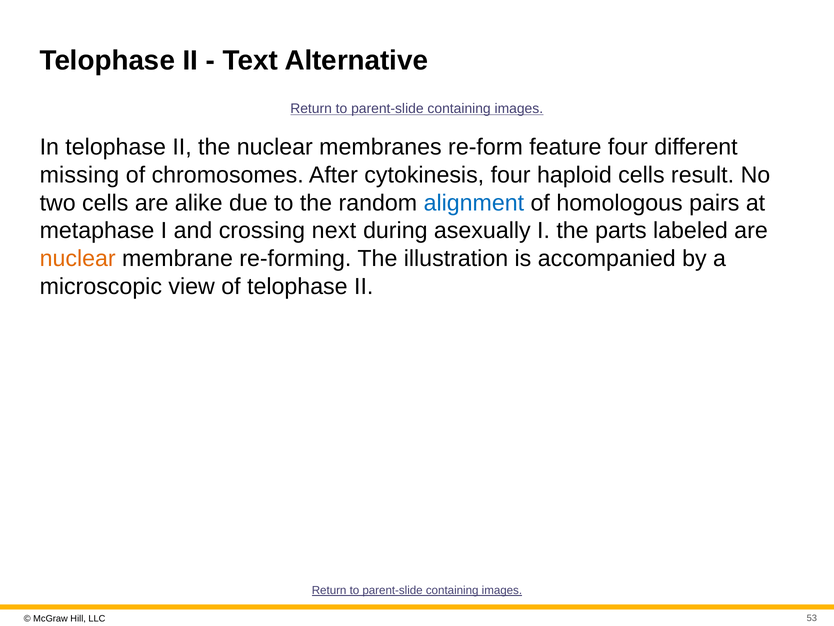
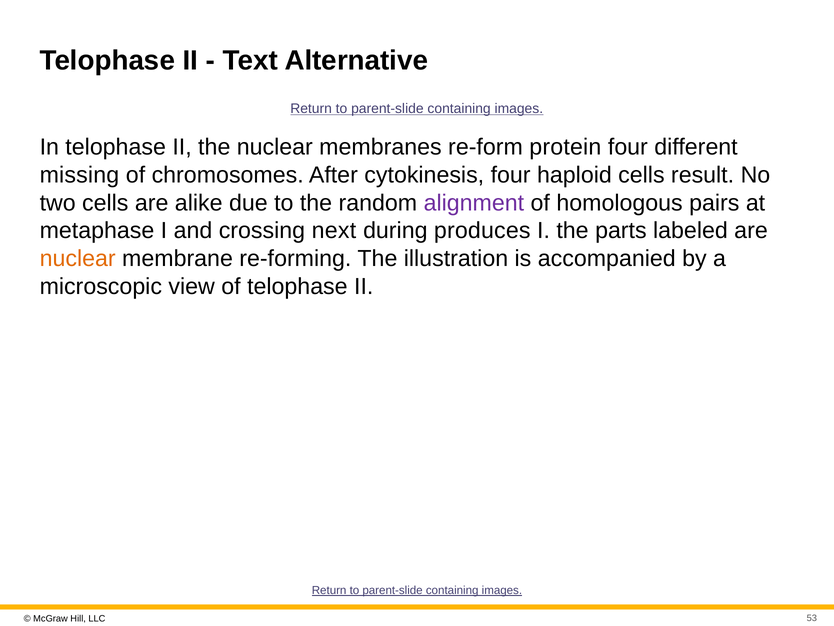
feature: feature -> protein (565, 147)
alignment colour: blue -> purple (474, 203)
asexually: asexually -> produces (482, 231)
